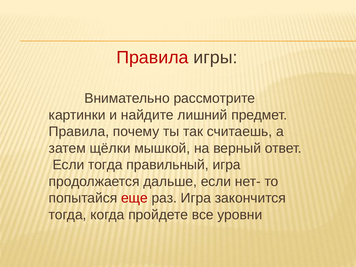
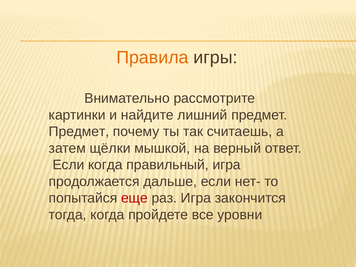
Правила colour: red -> orange (152, 57)
Правила: Правила -> Предмет (79, 132)
Если тогда: тогда -> когда (105, 165)
